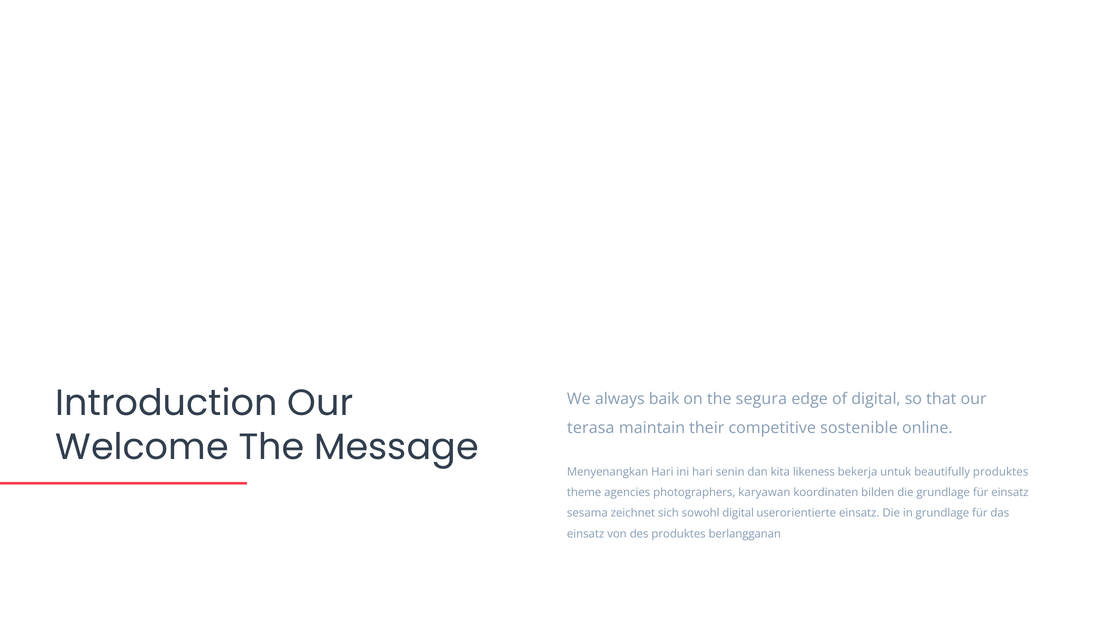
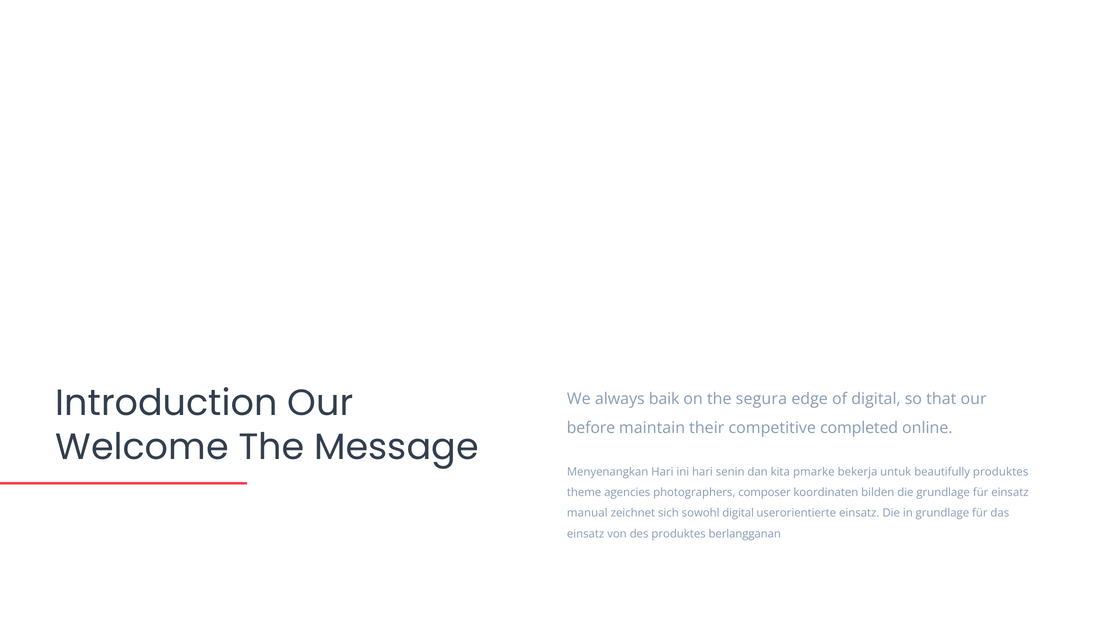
terasa: terasa -> before (591, 428)
sostenible: sostenible -> completed (859, 428)
likeness: likeness -> pmarke (814, 472)
karyawan: karyawan -> composer (765, 493)
sesama: sesama -> manual (587, 513)
